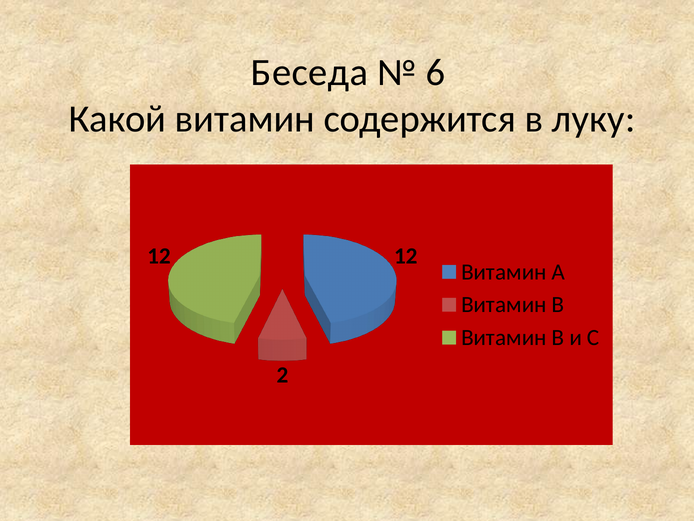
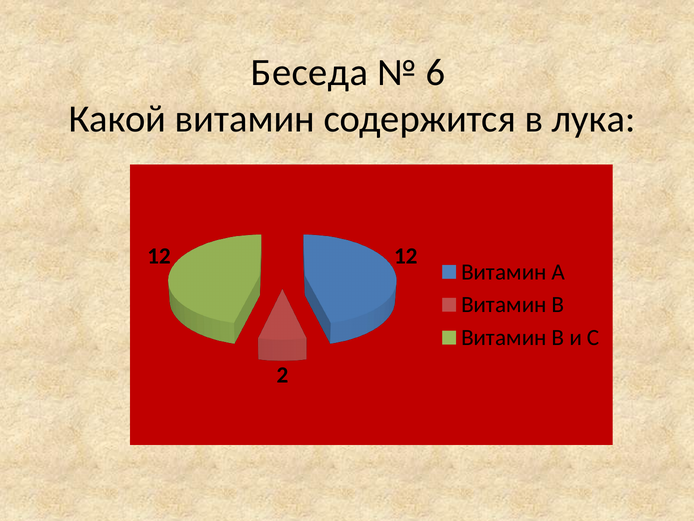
луку: луку -> лука (594, 119)
